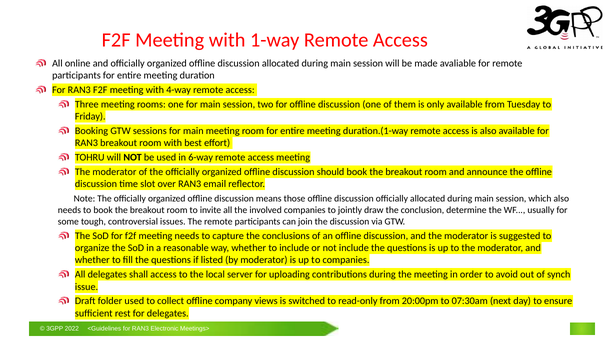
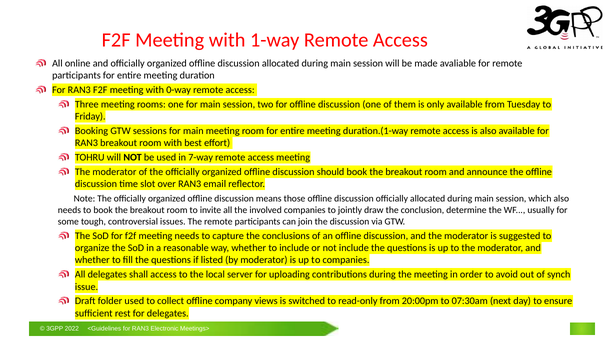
4-way: 4-way -> 0-way (179, 90)
6-way: 6-way -> 7-way (201, 158)
